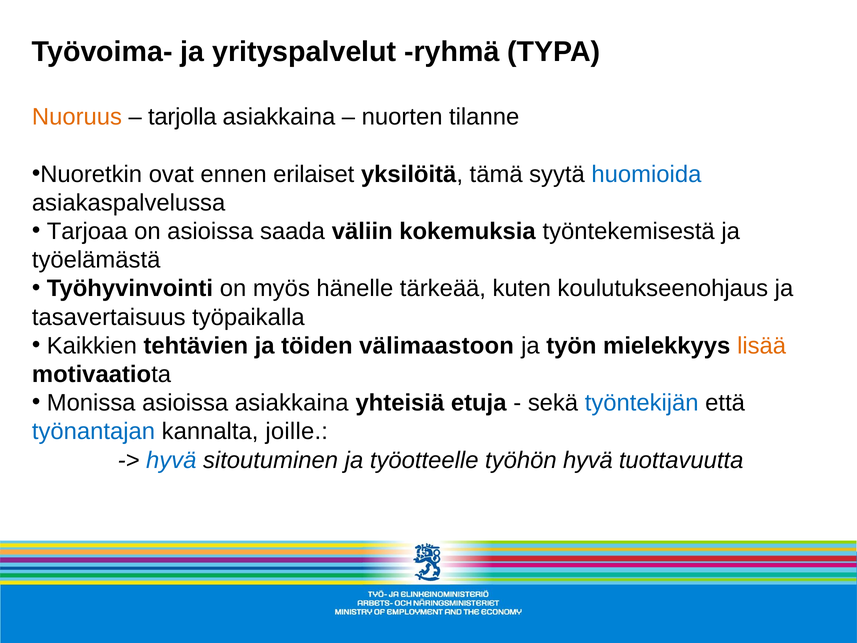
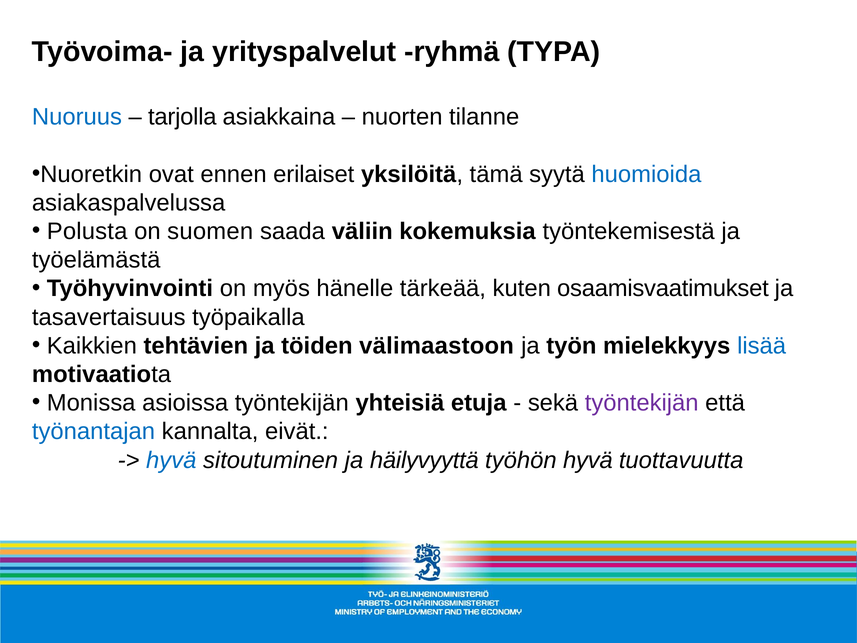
Nuoruus colour: orange -> blue (77, 117)
Tarjoaa: Tarjoaa -> Polusta (87, 231)
on asioissa: asioissa -> suomen (210, 231)
koulutukseenohjaus: koulutukseenohjaus -> osaamisvaatimukset (663, 289)
lisää colour: orange -> blue (762, 346)
asioissa asiakkaina: asiakkaina -> työntekijän (292, 403)
työntekijän colour: blue -> purple (642, 403)
joille: joille -> eivät (297, 431)
työotteelle: työotteelle -> häilyvyyttä (424, 460)
